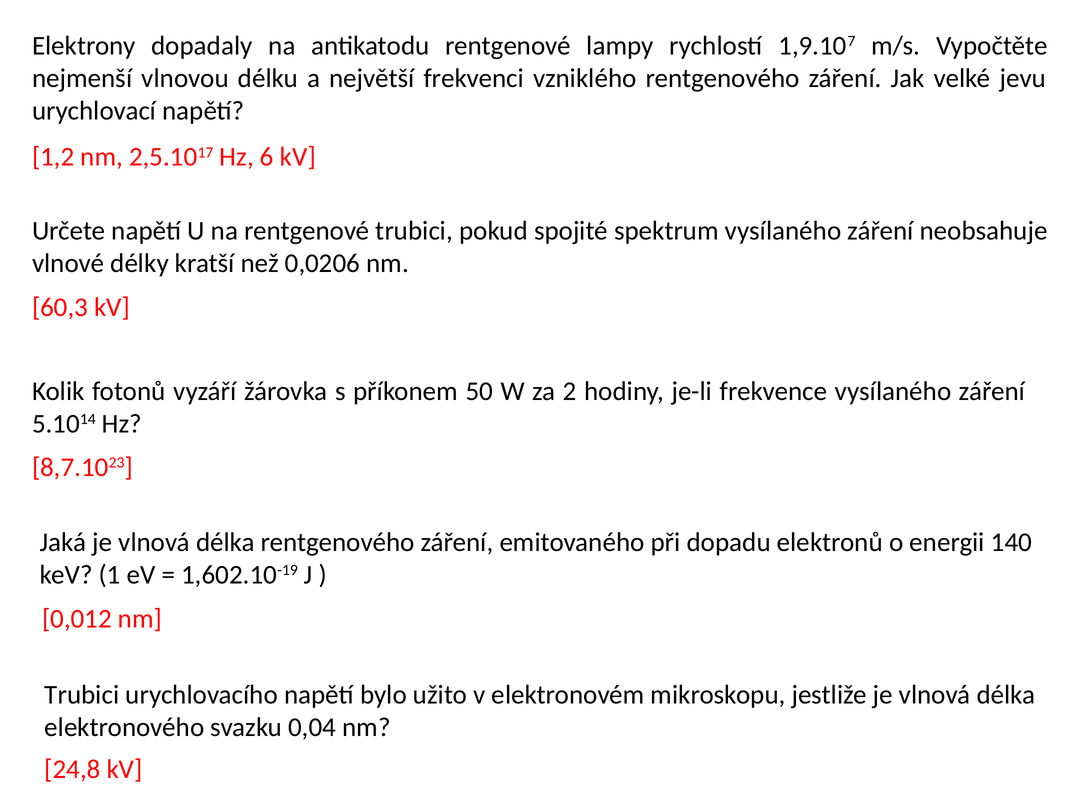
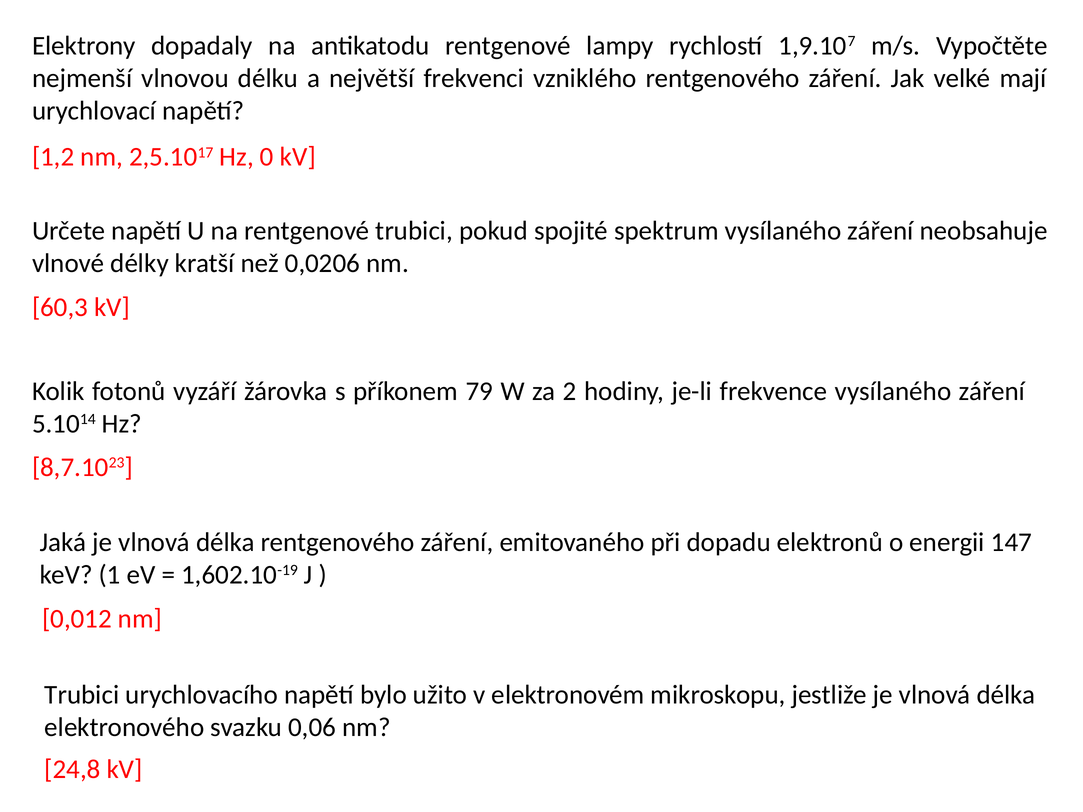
jevu: jevu -> mají (1023, 78)
6: 6 -> 0 (267, 157)
50: 50 -> 79 (479, 391)
140: 140 -> 147 (1011, 542)
0,04: 0,04 -> 0,06 (312, 727)
